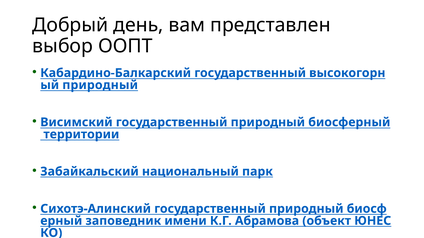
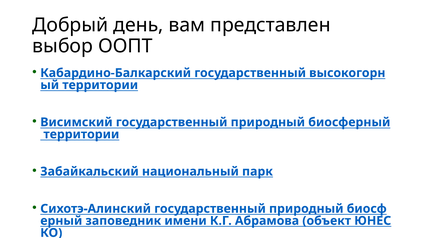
природный: природный -> территории (100, 85)
